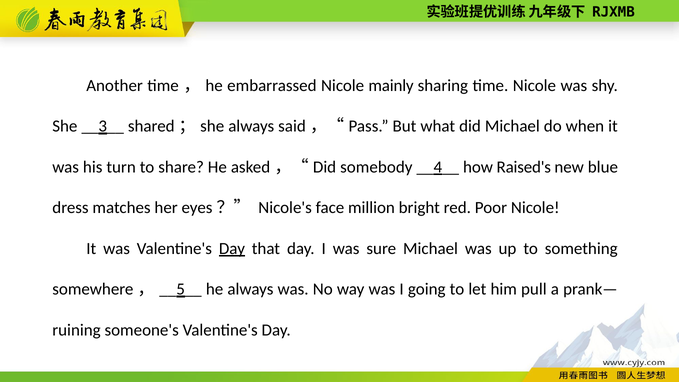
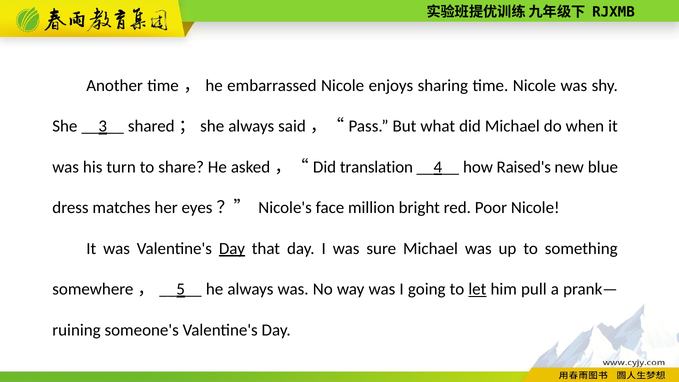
mainly: mainly -> enjoys (391, 85)
somebody: somebody -> translation (376, 167)
let underline: none -> present (477, 289)
